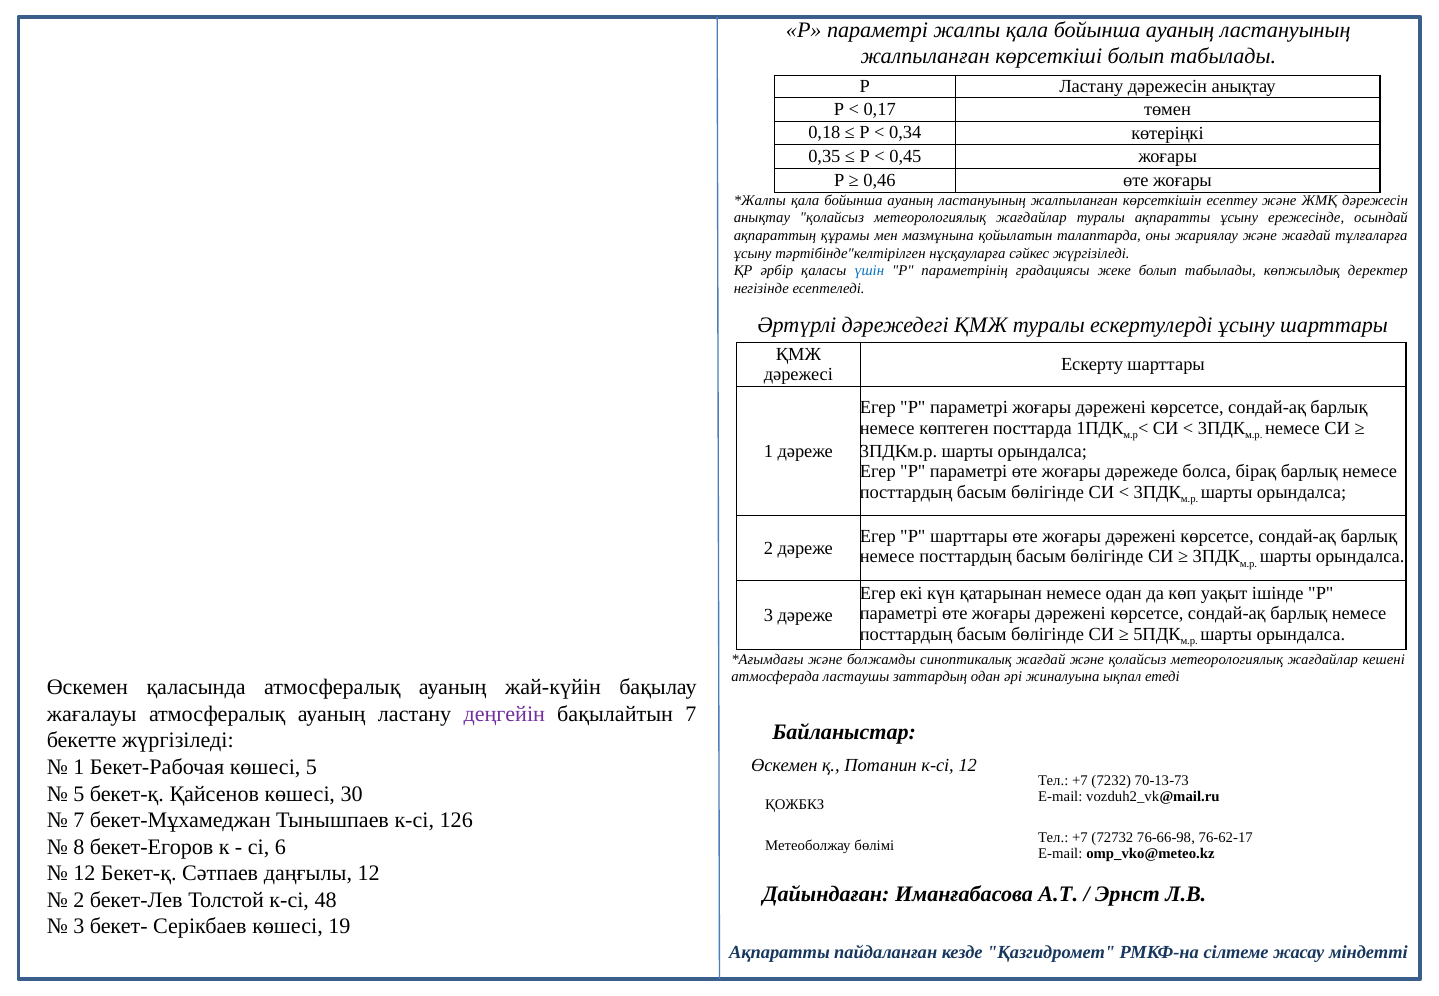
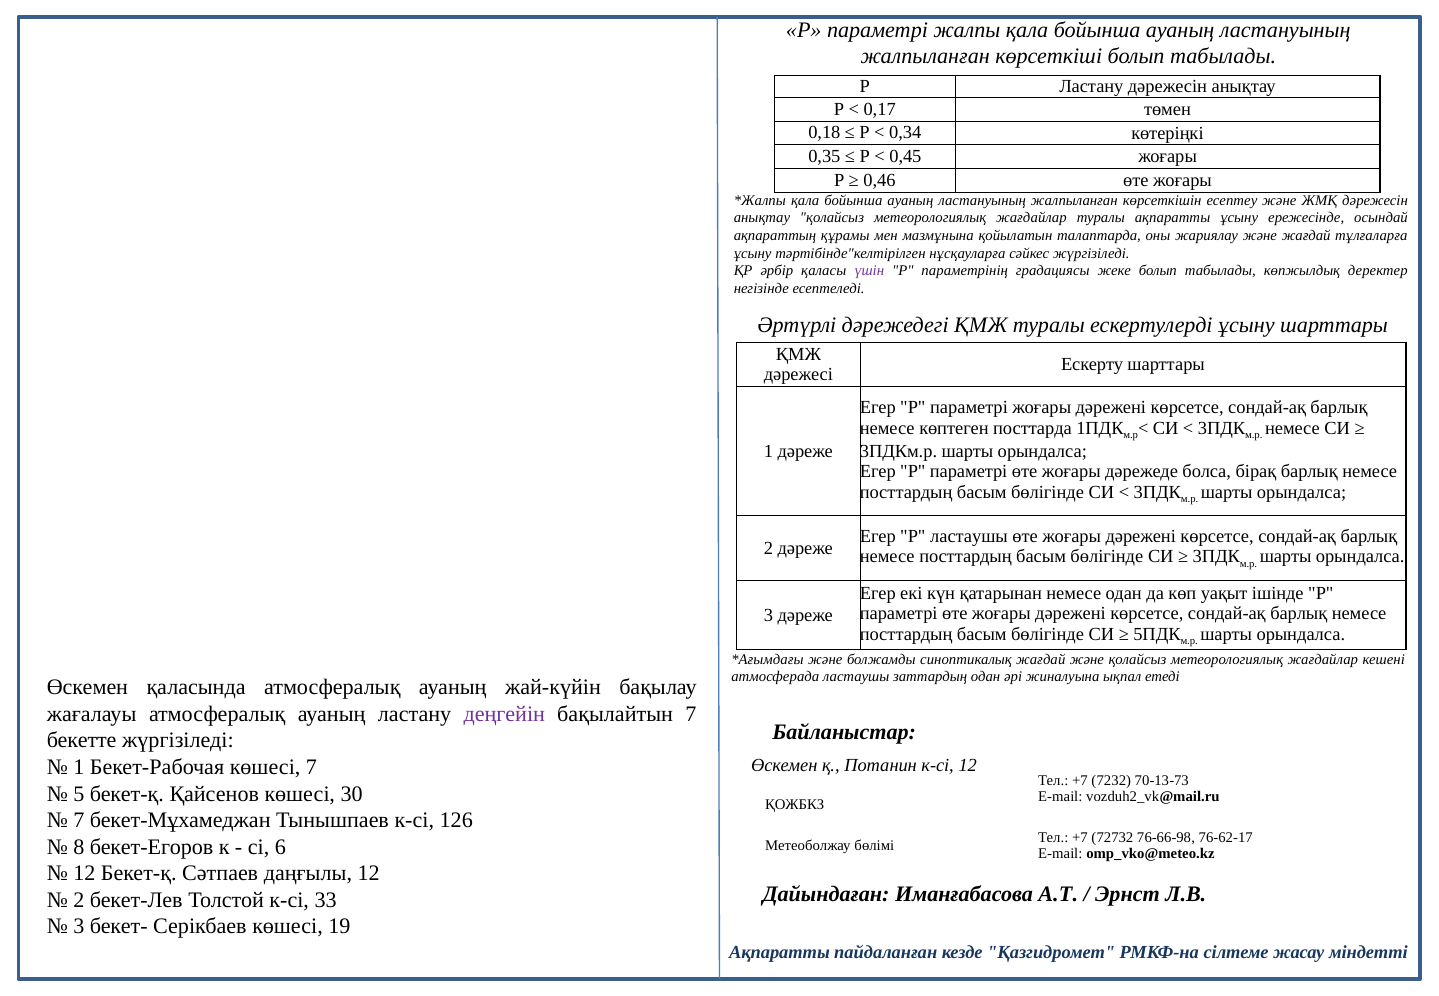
үшін colour: blue -> purple (869, 271)
Р шарттары: шарттары -> ластаушы (969, 537)
көшесі 5: 5 -> 7 (311, 767)
48: 48 -> 33 (326, 900)
